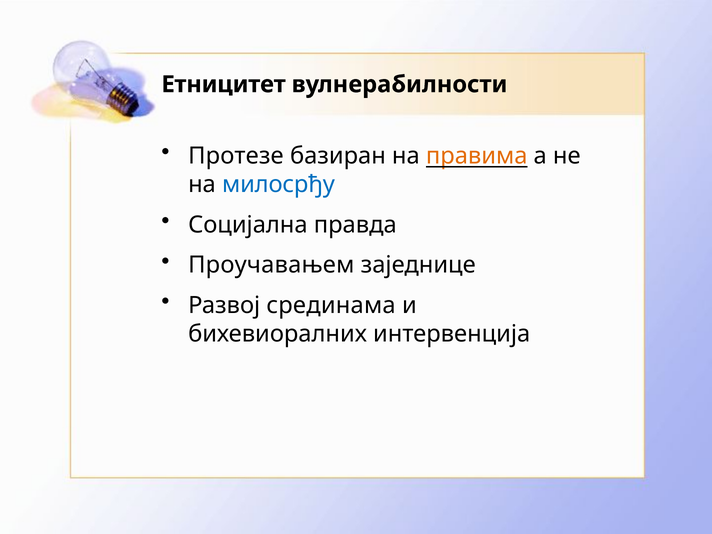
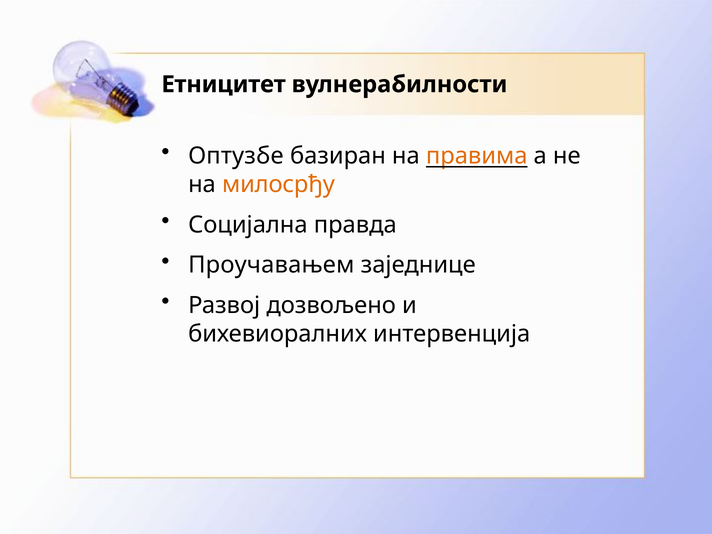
Протезе: Протезе -> Оптузбе (236, 156)
милосрђу colour: blue -> orange (278, 184)
срединама: срединама -> дозвољено (331, 305)
